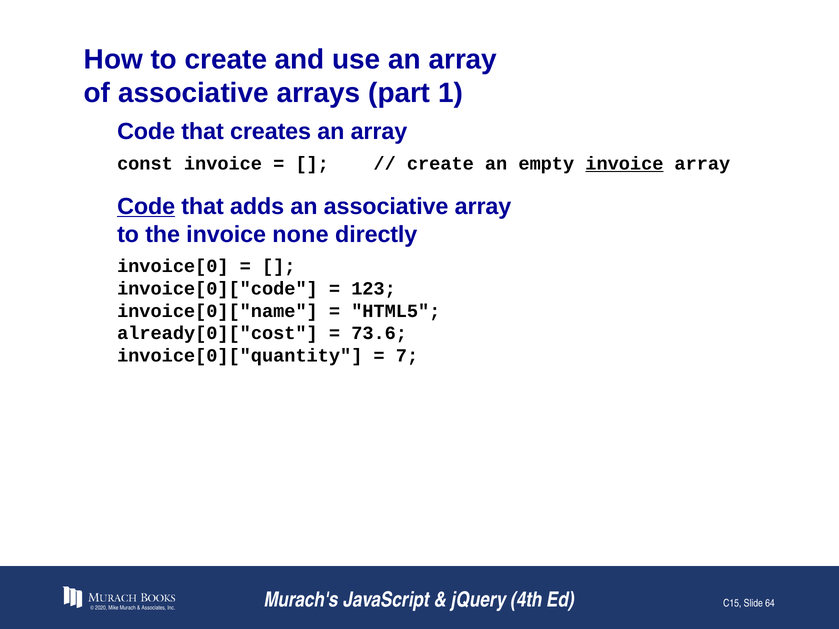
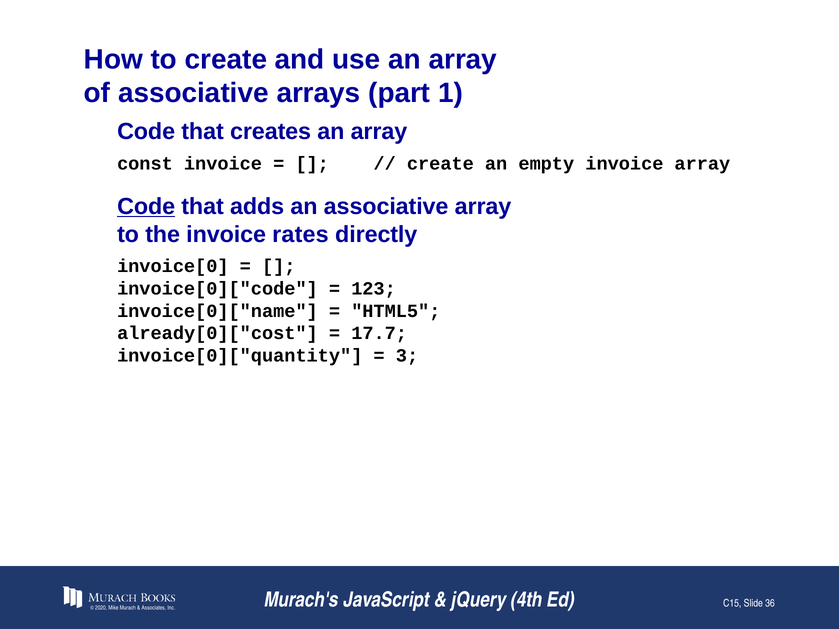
invoice underline: present -> none (624, 164)
none: none -> rates (300, 235)
73.6: 73.6 -> 17.7 (379, 333)
7: 7 -> 3 (407, 356)
64: 64 -> 36 (770, 604)
